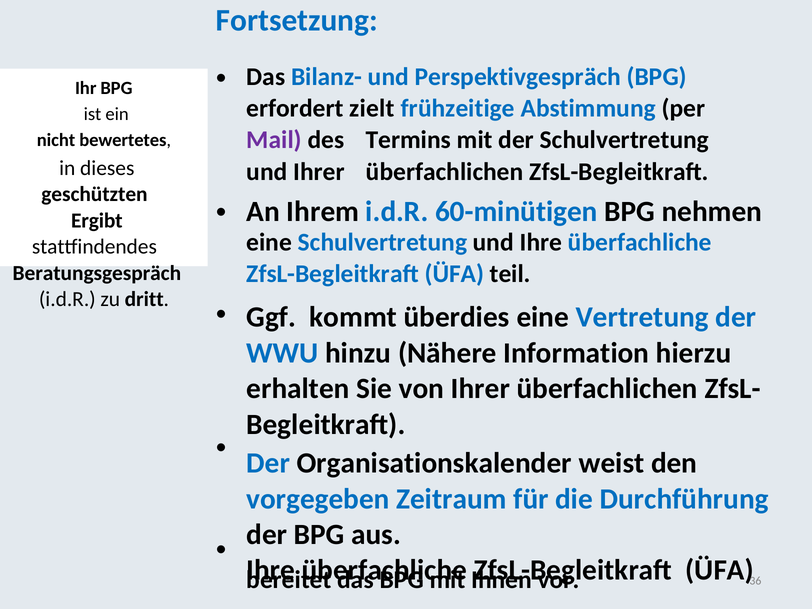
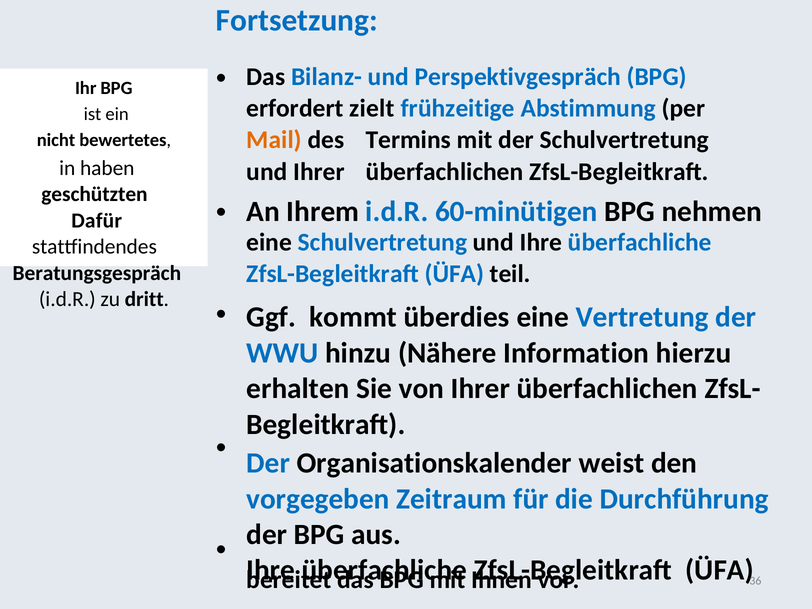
Mail colour: purple -> orange (274, 140)
dieses: dieses -> haben (107, 168)
Ergibt: Ergibt -> Dafür (97, 221)
